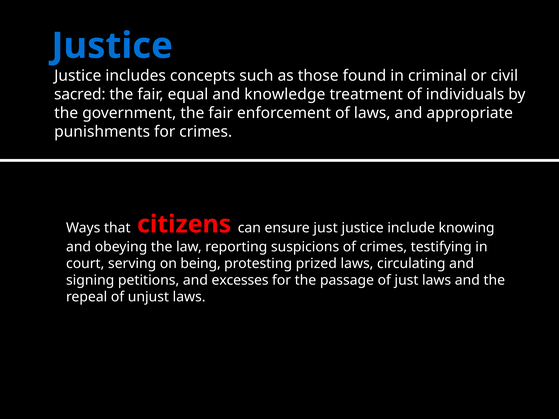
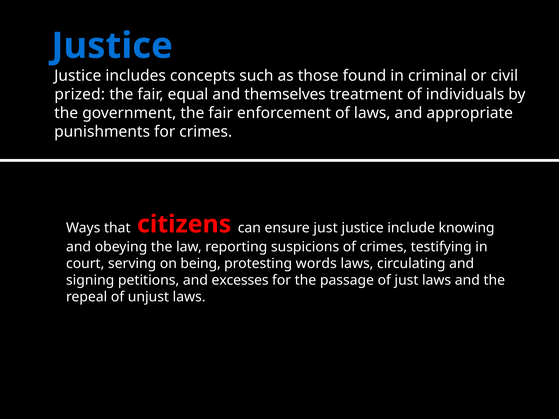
sacred: sacred -> prized (80, 94)
knowledge: knowledge -> themselves (285, 94)
prized: prized -> words (316, 264)
